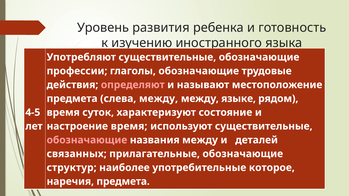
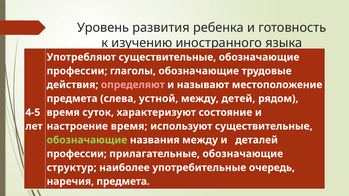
слева между: между -> устной (159, 99)
языке: языке -> детей (238, 99)
обозначающие colour: pink -> light green (87, 140)
связанных: связанных -> профессии (77, 154)
которое: которое -> очередь (272, 168)
